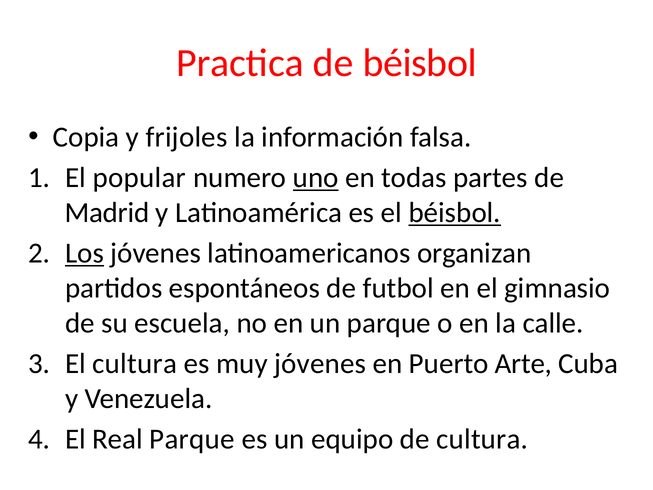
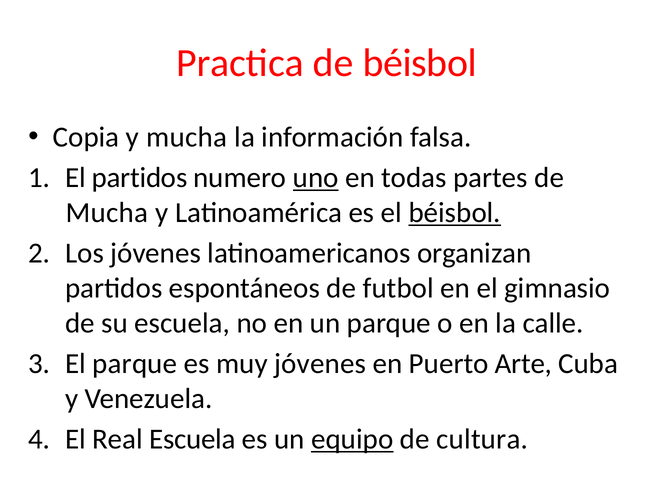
y frijoles: frijoles -> mucha (187, 137)
El popular: popular -> partidos (140, 178)
Madrid: Madrid -> Mucha (107, 213)
Los underline: present -> none (84, 253)
El cultura: cultura -> parque (135, 364)
Real Parque: Parque -> Escuela (192, 439)
equipo underline: none -> present (352, 439)
